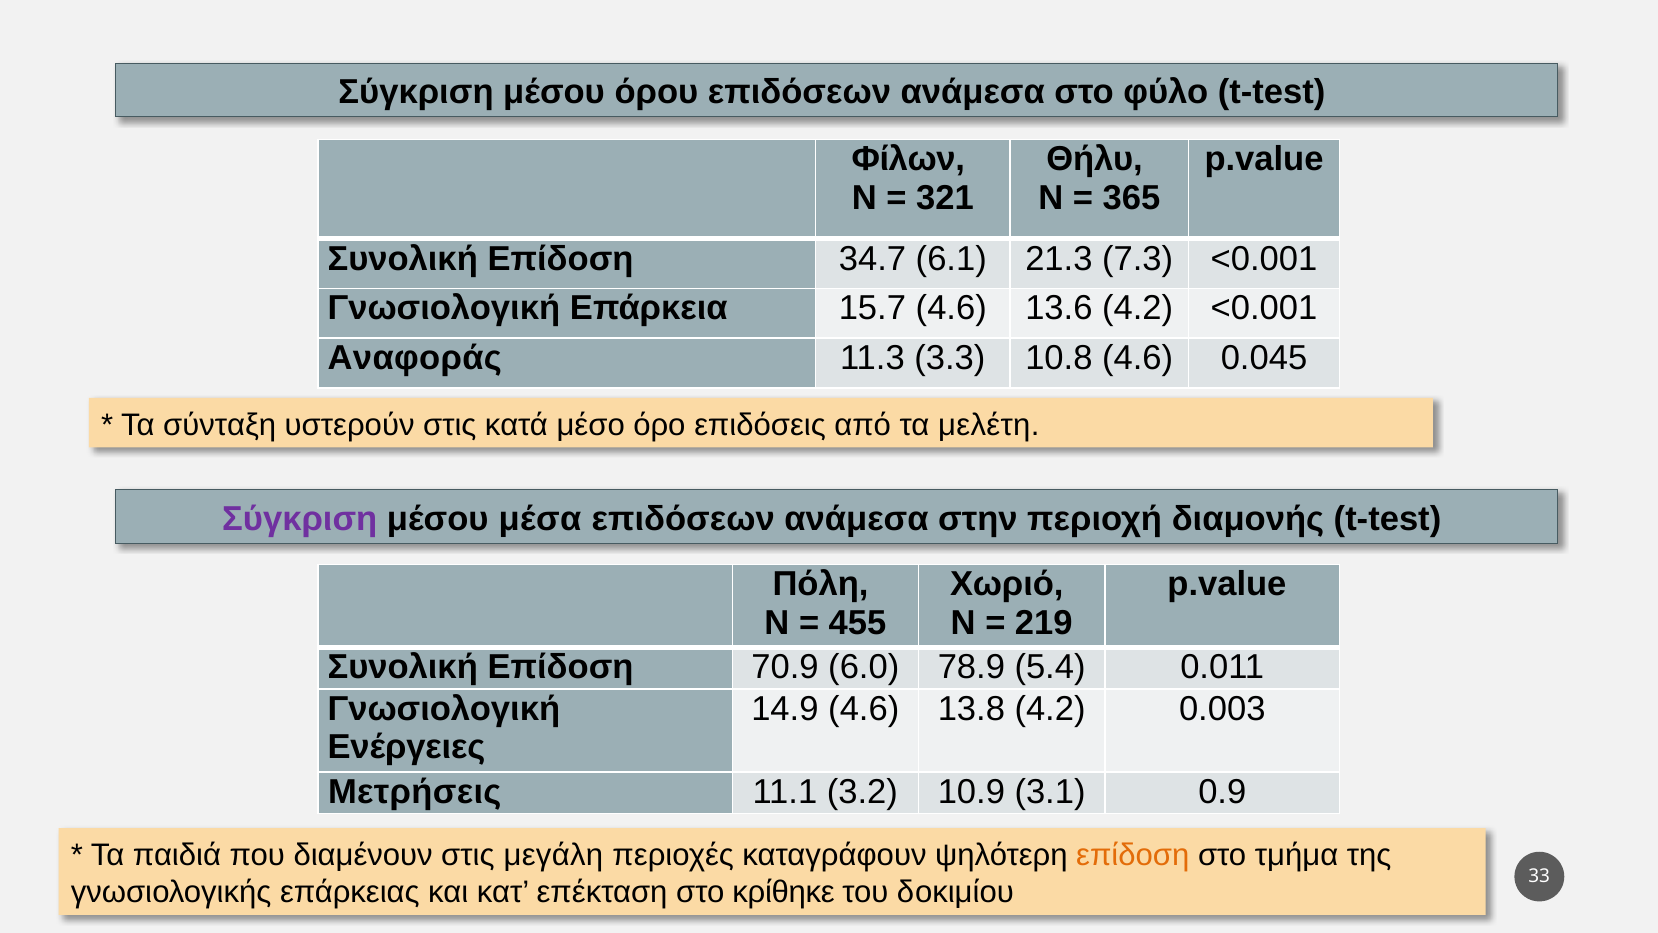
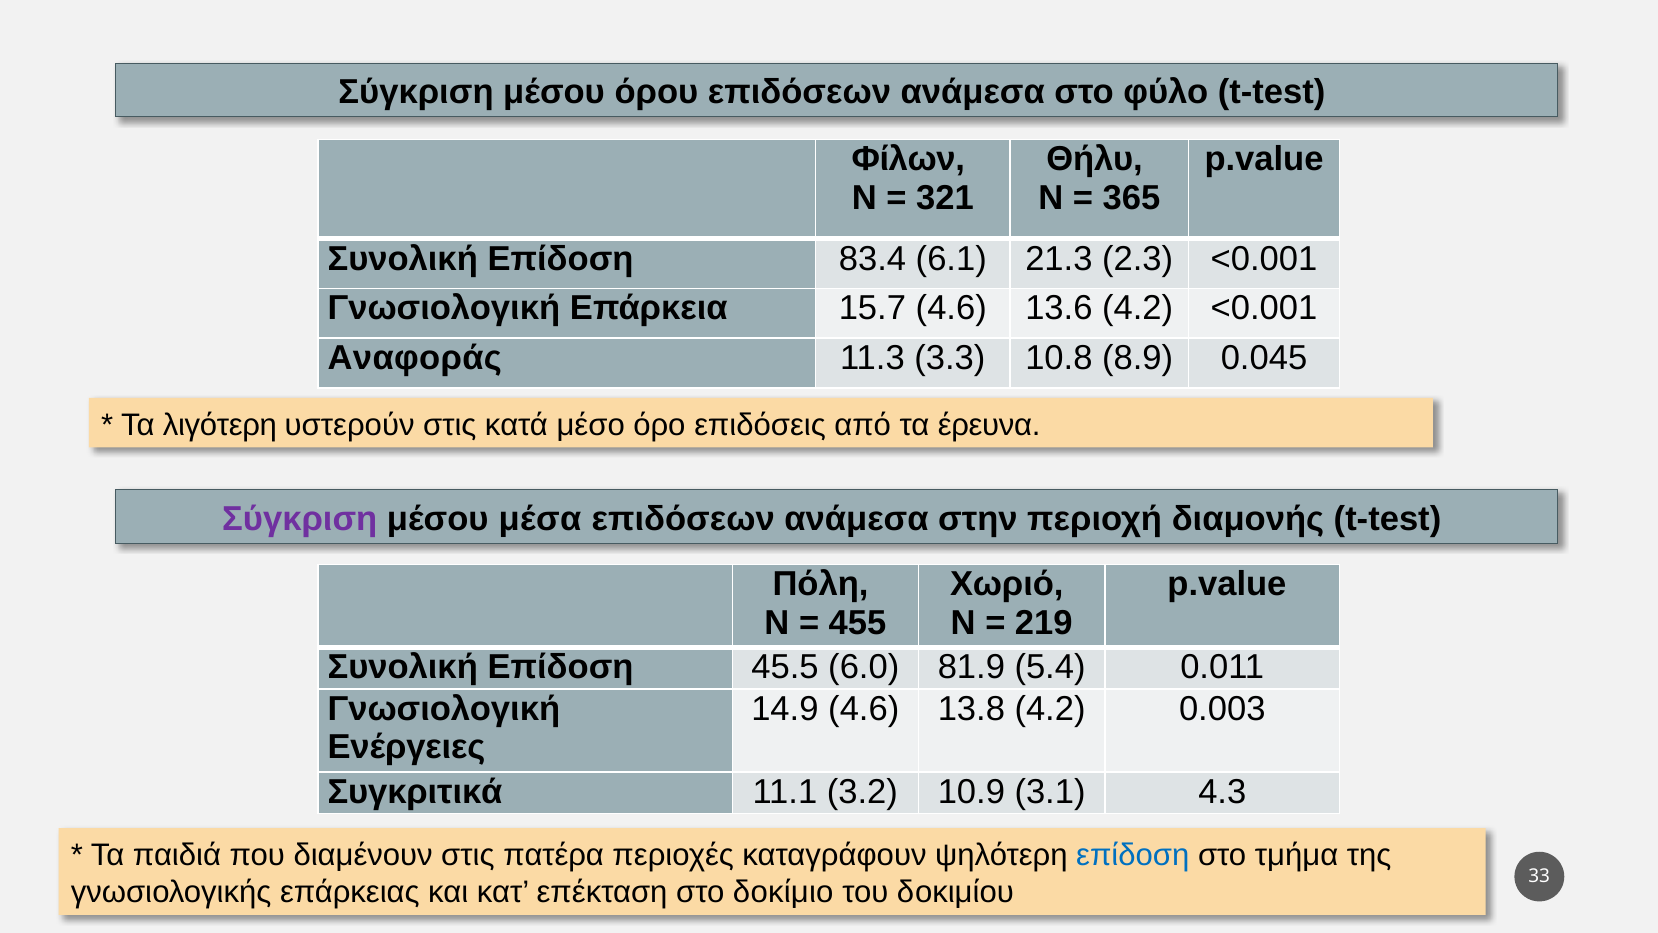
34.7: 34.7 -> 83.4 (873, 259)
7.3: 7.3 -> 2.3 (1138, 259)
10.8 4.6: 4.6 -> 8.9 (1138, 358)
σύνταξη: σύνταξη -> λιγότερη (220, 425)
μελέτη: μελέτη -> έρευνα (989, 425)
70.9: 70.9 -> 45.5 (785, 667)
78.9: 78.9 -> 81.9 (971, 667)
Μετρήσεις: Μετρήσεις -> Συγκριτικά (415, 791)
0.9: 0.9 -> 4.3 (1222, 791)
μεγάλη: μεγάλη -> πατέρα (554, 855)
επίδοση colour: orange -> blue (1133, 855)
κρίθηκε: κρίθηκε -> δοκίμιο (783, 892)
